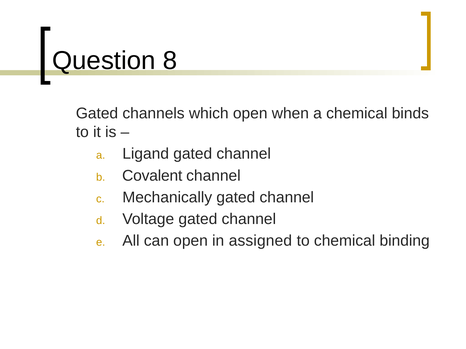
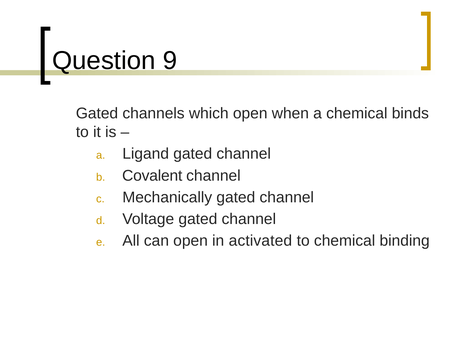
8: 8 -> 9 (170, 61)
assigned: assigned -> activated (260, 241)
